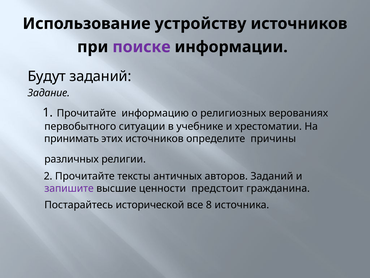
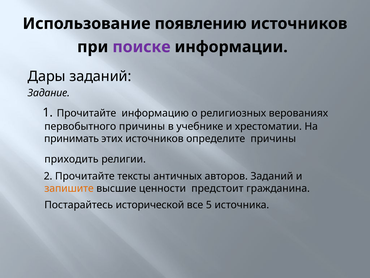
устройству: устройству -> появлению (201, 24)
Будут: Будут -> Дары (47, 76)
первобытного ситуации: ситуации -> причины (142, 126)
различных: различных -> приходить (71, 159)
запишите colour: purple -> orange (69, 188)
8: 8 -> 5 (209, 205)
